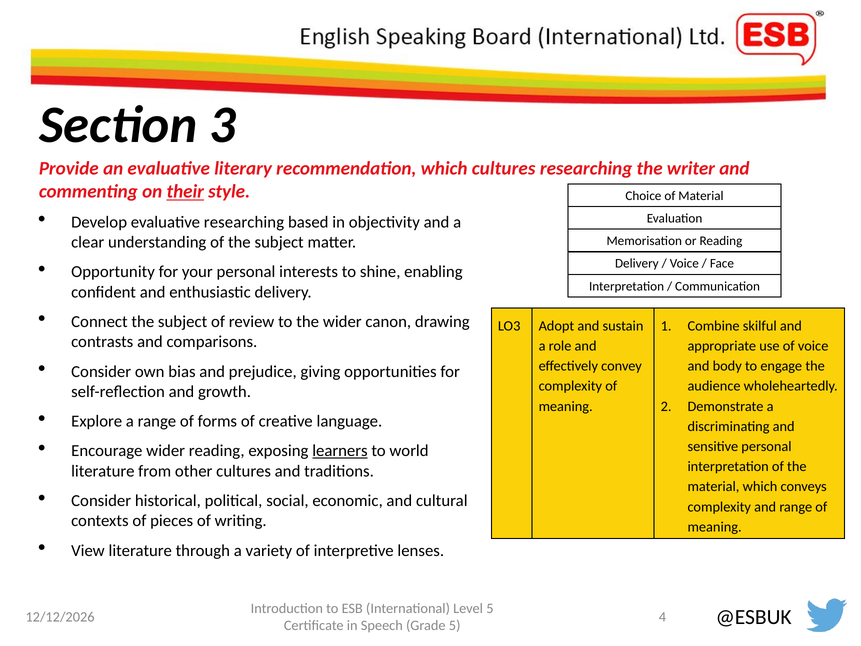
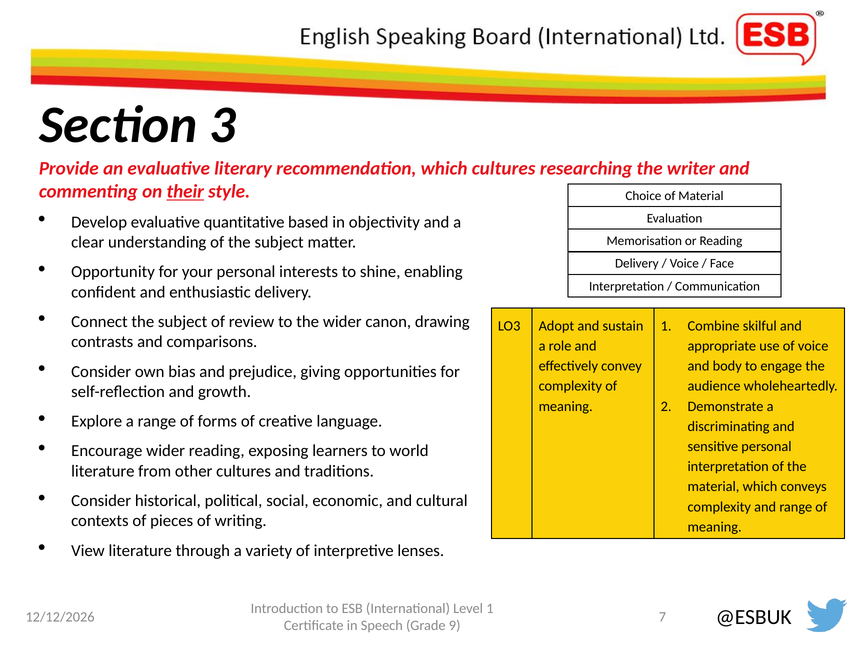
evaluative researching: researching -> quantitative (244, 222)
learners underline: present -> none (340, 451)
Level 5: 5 -> 1 (490, 608)
4: 4 -> 7 (662, 617)
Grade 5: 5 -> 9 (455, 625)
